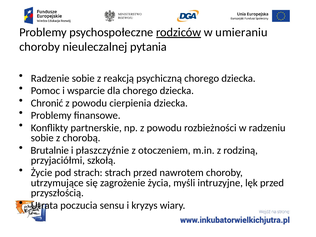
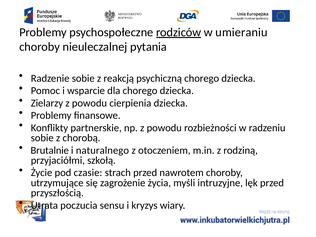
Chronić: Chronić -> Zielarzy (47, 103)
płaszczyźnie: płaszczyźnie -> naturalnego (102, 150)
pod strach: strach -> czasie (88, 173)
